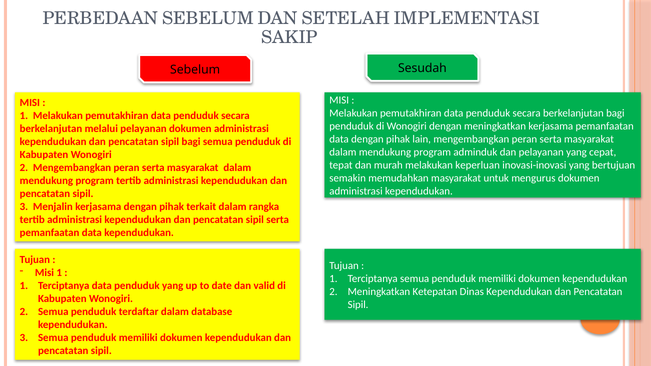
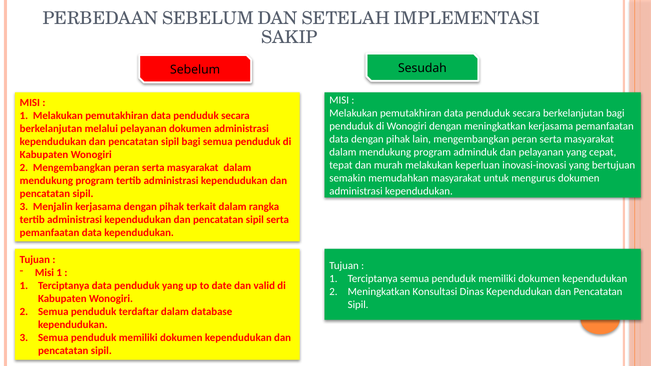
Ketepatan: Ketepatan -> Konsultasi (435, 292)
